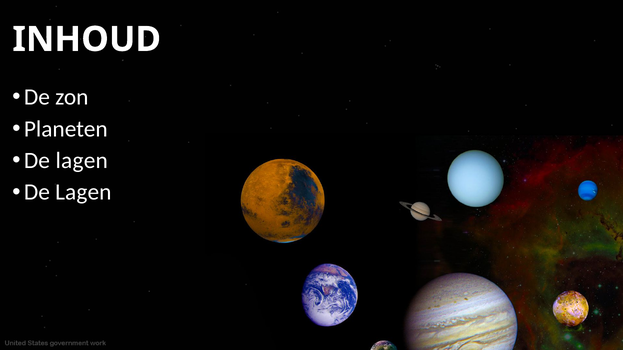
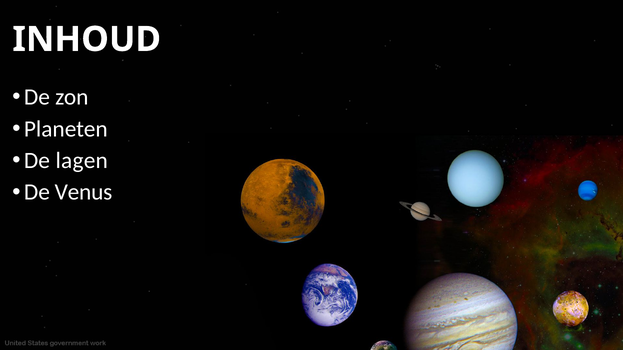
Lagen: Lagen -> Venus (84, 192)
